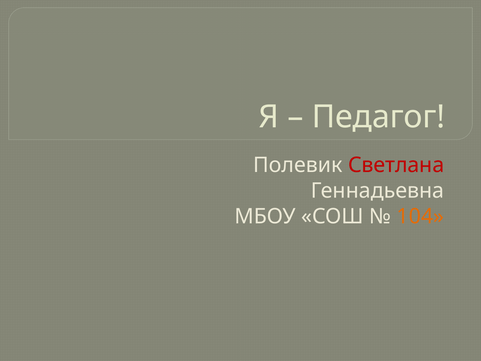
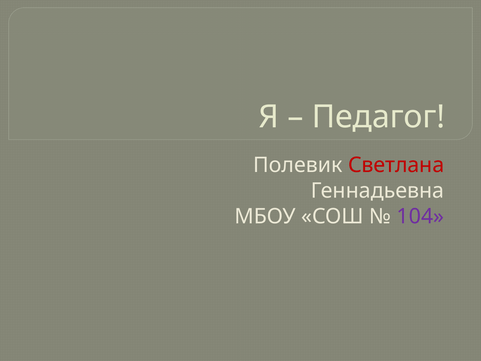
104 colour: orange -> purple (420, 216)
